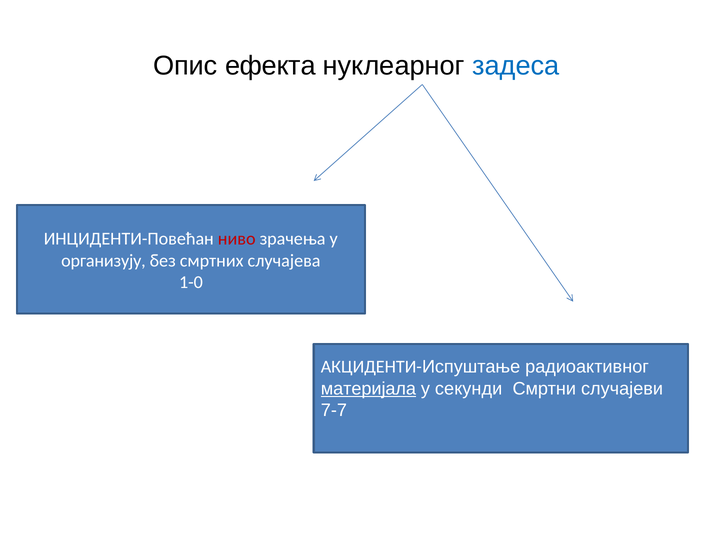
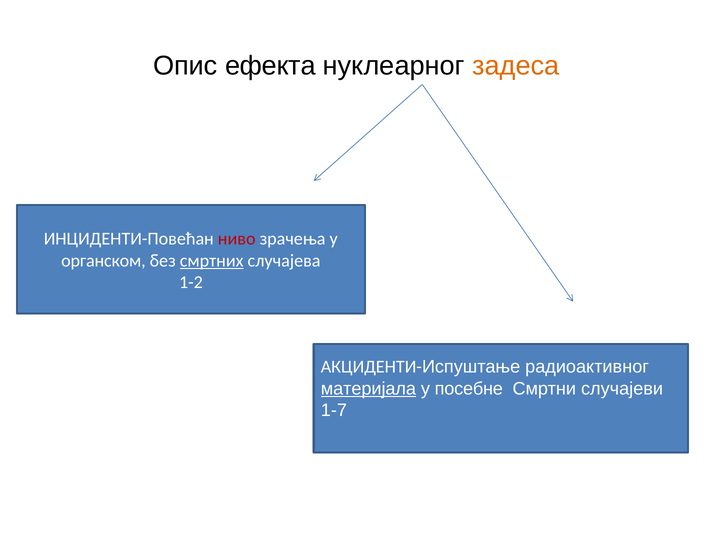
задеса colour: blue -> orange (516, 66)
организују: организују -> органском (103, 261)
смртних underline: none -> present (212, 261)
1-0: 1-0 -> 1-2 (191, 282)
секунди: секунди -> посебне (469, 389)
7-7: 7-7 -> 1-7 (334, 410)
